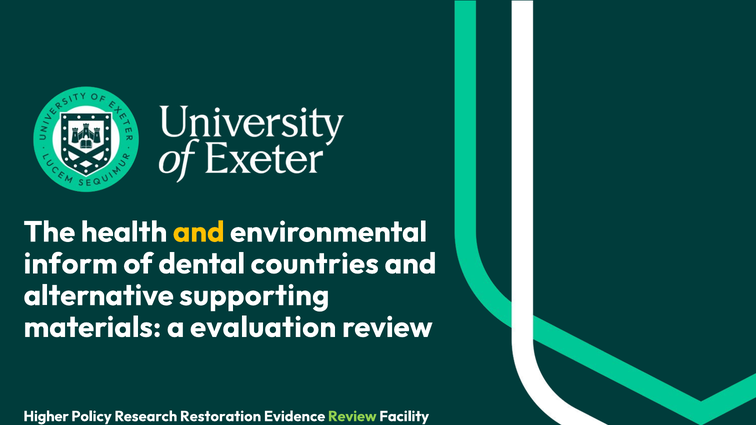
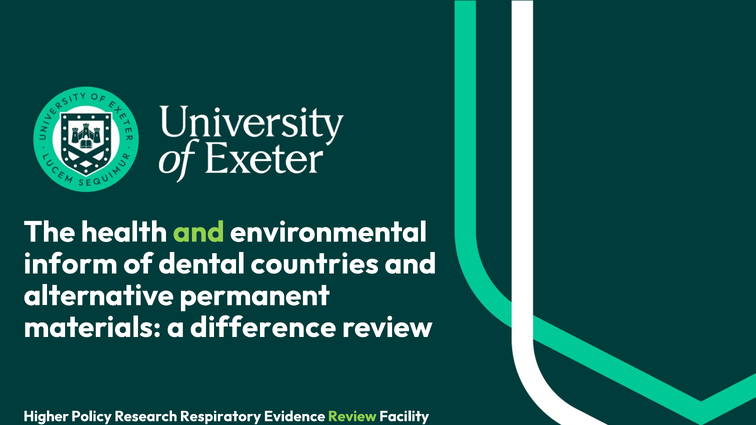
and colour: yellow -> light green (199, 232)
supporting: supporting -> permanent (255, 296)
evaluation: evaluation -> difference (263, 327)
Restoration: Restoration -> Respiratory (221, 417)
